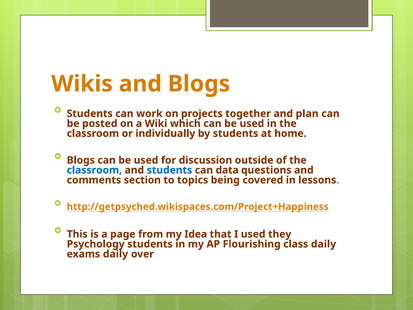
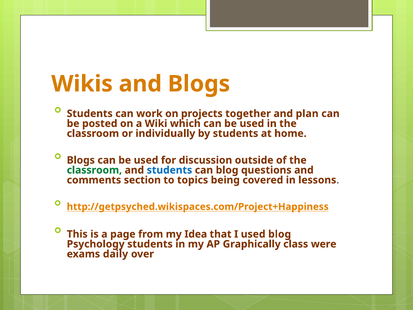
classroom colour: blue -> green (94, 170)
can data: data -> blog (227, 170)
used they: they -> blog (280, 234)
Flourishing: Flourishing -> Graphically (252, 244)
class daily: daily -> were (324, 244)
